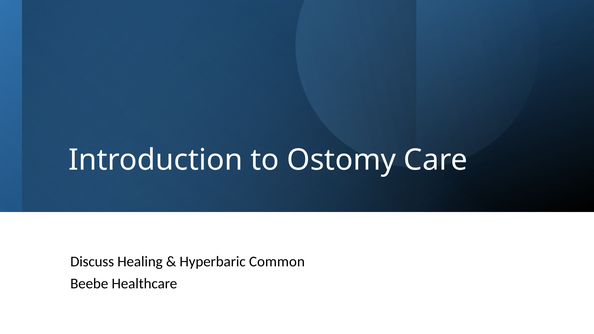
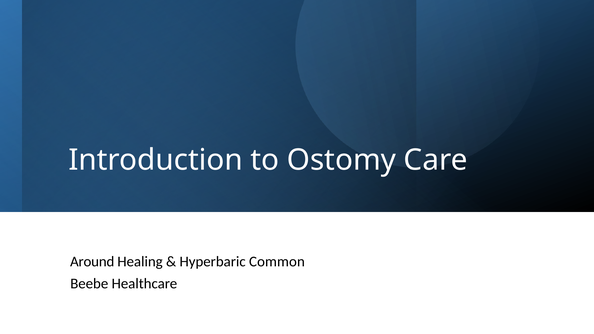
Discuss: Discuss -> Around (92, 262)
